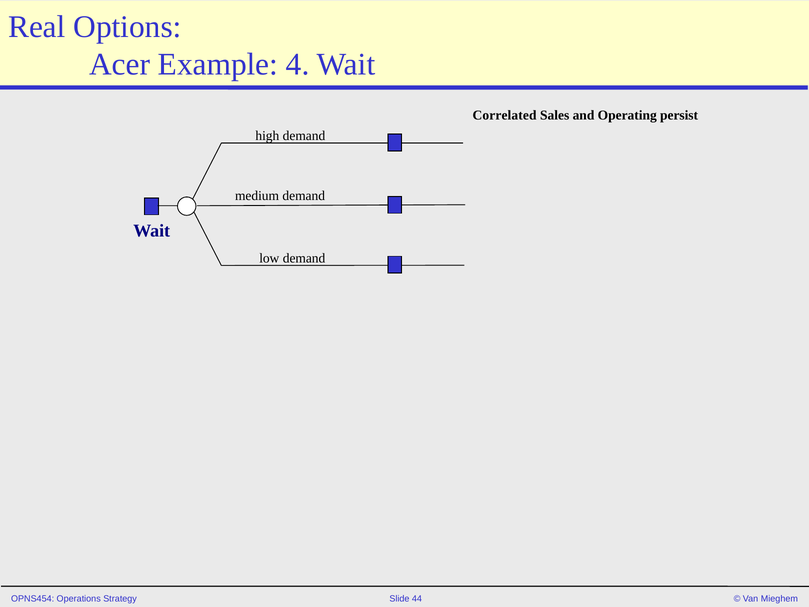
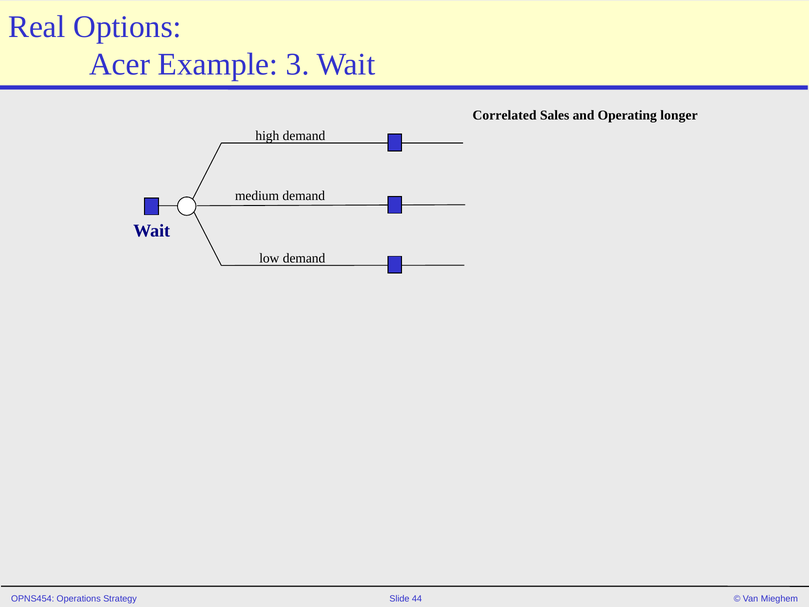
4: 4 -> 3 (298, 64)
persist: persist -> longer (679, 115)
